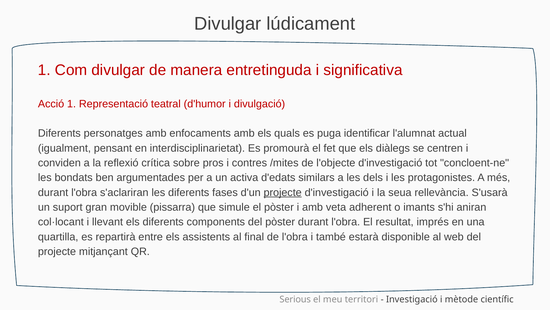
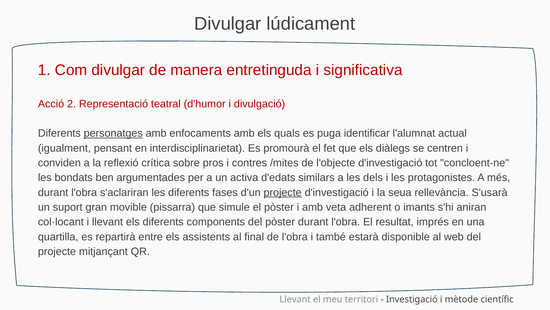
Acció 1: 1 -> 2 (72, 104)
personatges underline: none -> present (113, 133)
Serious: Serious -> Llevant (295, 299)
